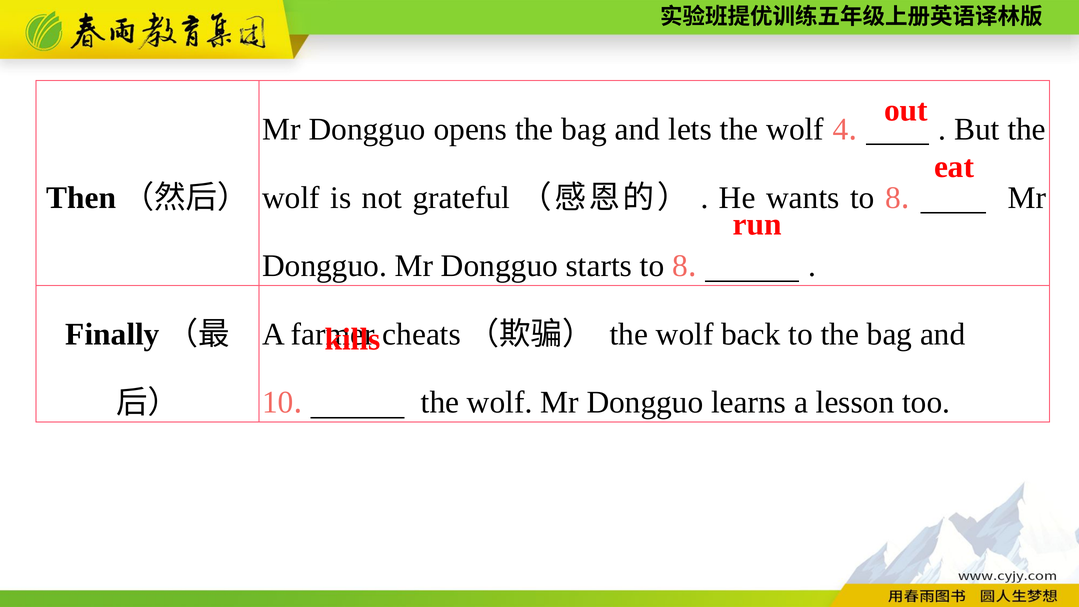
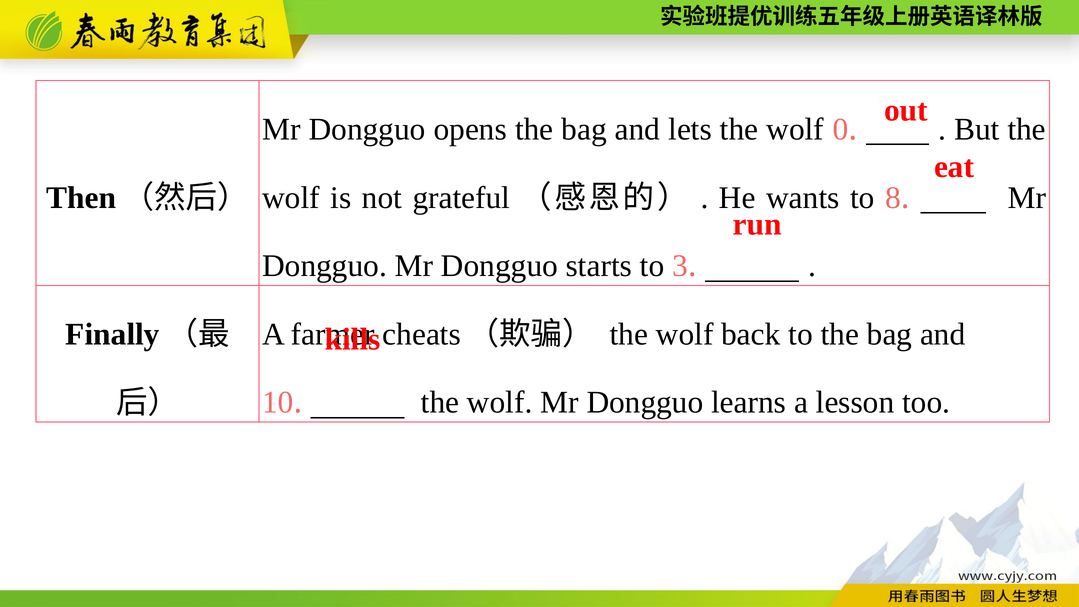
4: 4 -> 0 (841, 129)
starts to 8: 8 -> 3 (680, 266)
